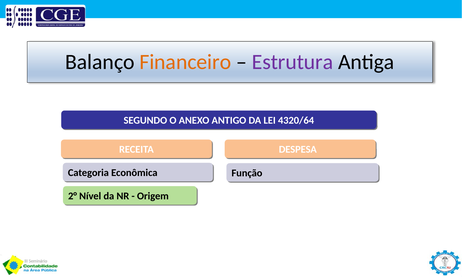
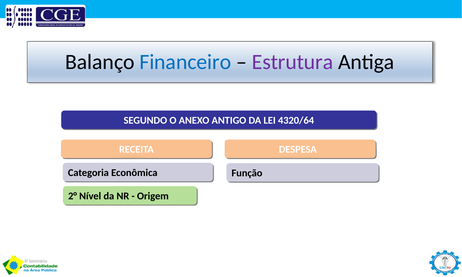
Financeiro colour: orange -> blue (185, 62)
